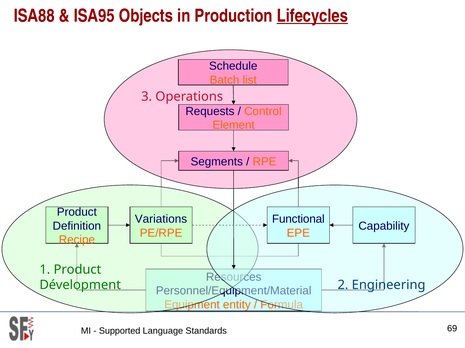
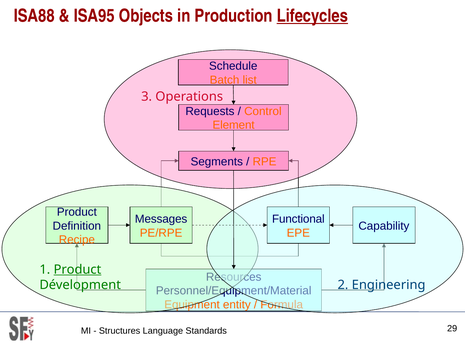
Variations: Variations -> Messages (161, 219)
Product underline: none -> present (77, 270)
Supported: Supported -> Structures (120, 332)
69: 69 -> 29 (452, 329)
